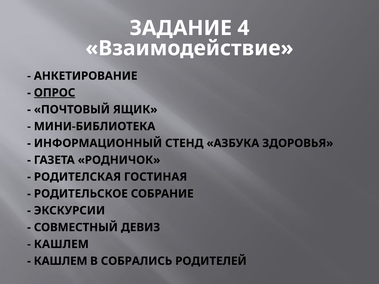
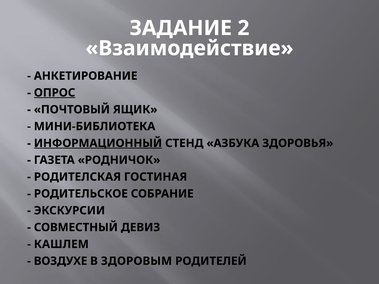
4: 4 -> 2 (243, 28)
ИНФОРМАЦИОННЫЙ underline: none -> present (98, 143)
КАШЛЕМ: КАШЛЕМ -> ВОЗДУХЕ (61, 261)
СОБРАЛИСЬ: СОБРАЛИСЬ -> ЗДОРОВЫМ (136, 261)
